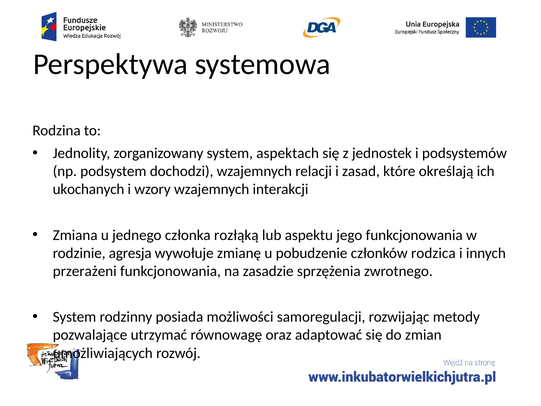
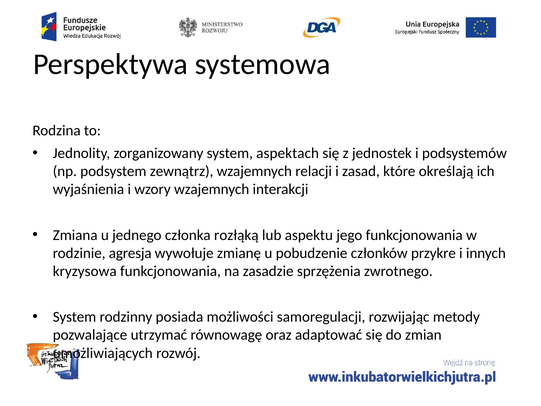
dochodzi: dochodzi -> zewnątrz (182, 171)
ukochanych: ukochanych -> wyjaśnienia (88, 189)
rodzica: rodzica -> przykre (433, 253)
przerażeni: przerażeni -> kryzysowa (85, 271)
